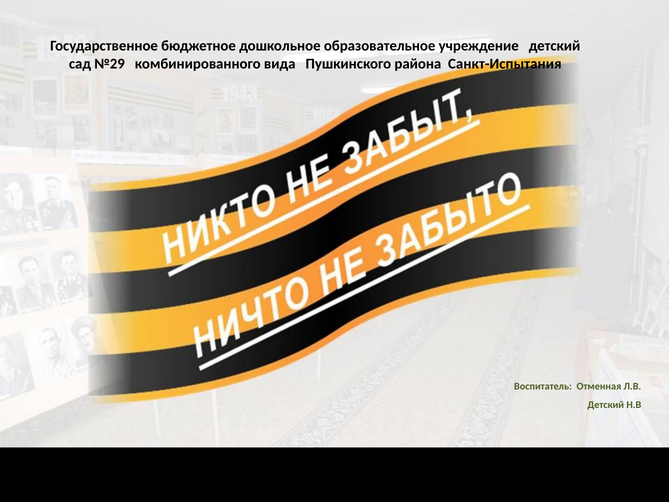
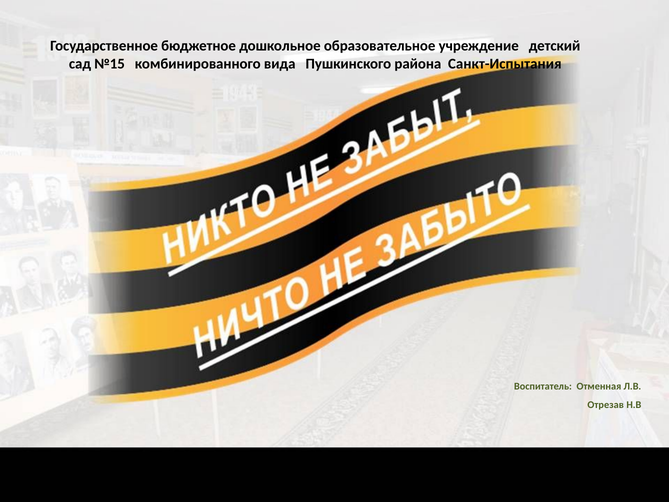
№29: №29 -> №15 (110, 64)
Детский: Детский -> Отрезав (606, 405)
